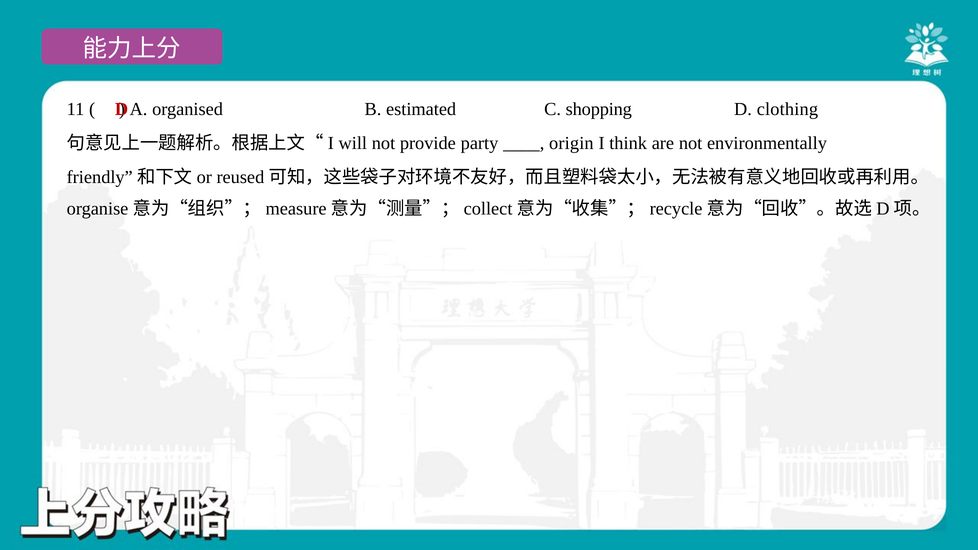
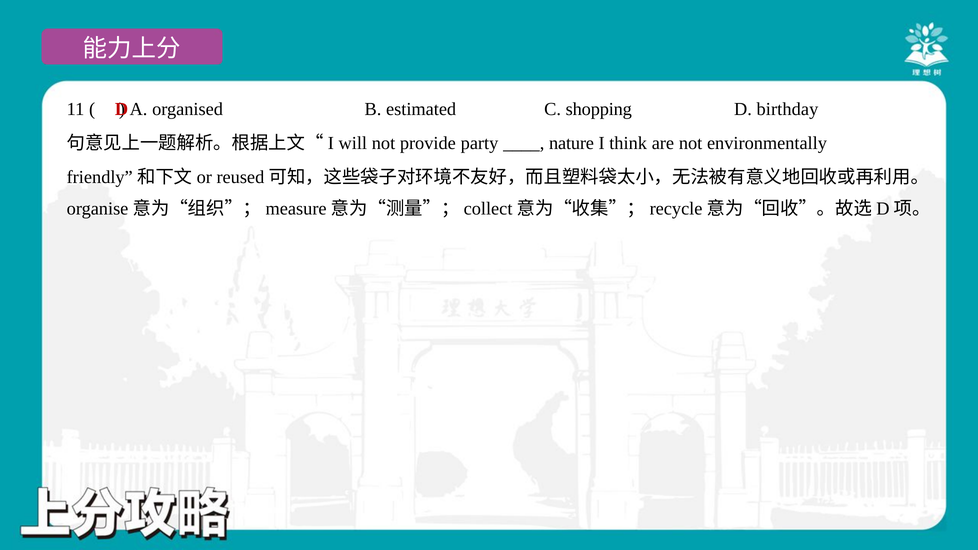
clothing: clothing -> birthday (787, 109)
origin: origin -> nature (572, 143)
